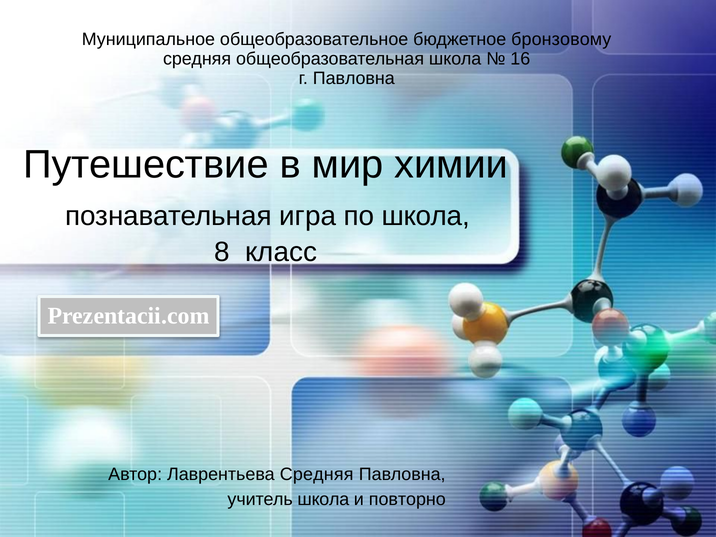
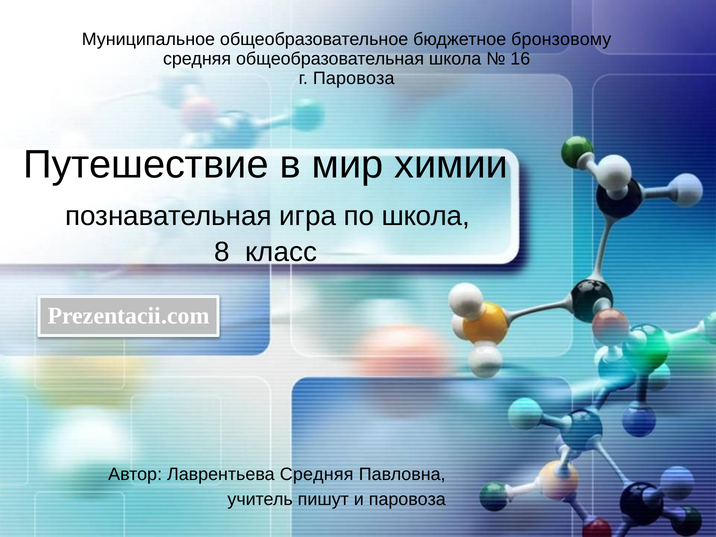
г Павловна: Павловна -> Паровоза (354, 78)
учитель школа: школа -> пишут (323, 499)
и повторно: повторно -> паровоза (407, 499)
